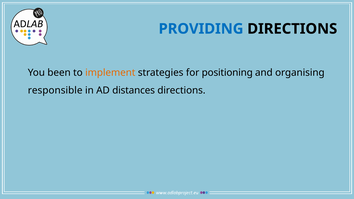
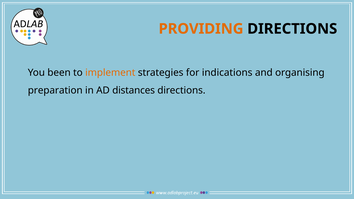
PROVIDING colour: blue -> orange (201, 29)
positioning: positioning -> indications (227, 73)
responsible: responsible -> preparation (55, 90)
